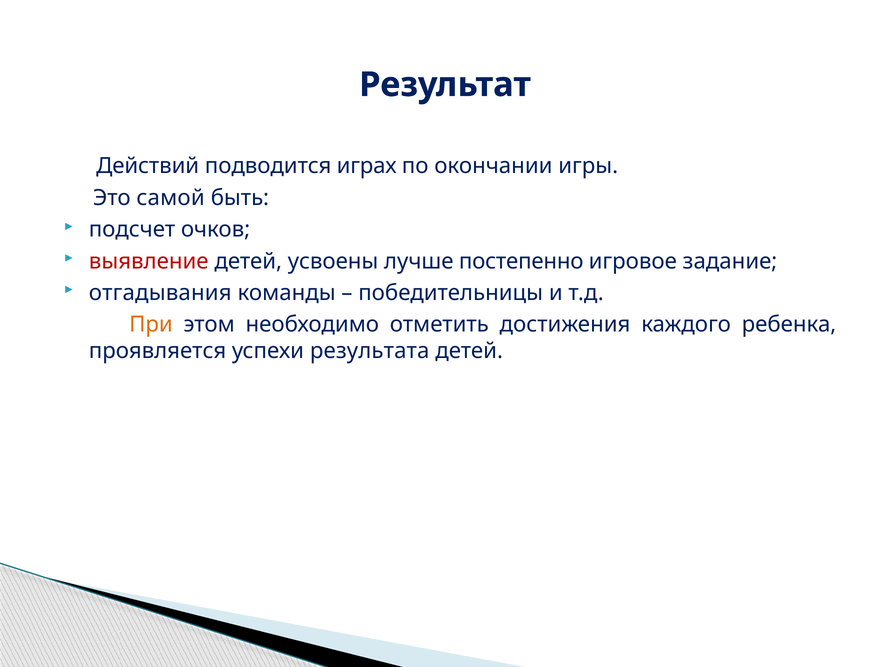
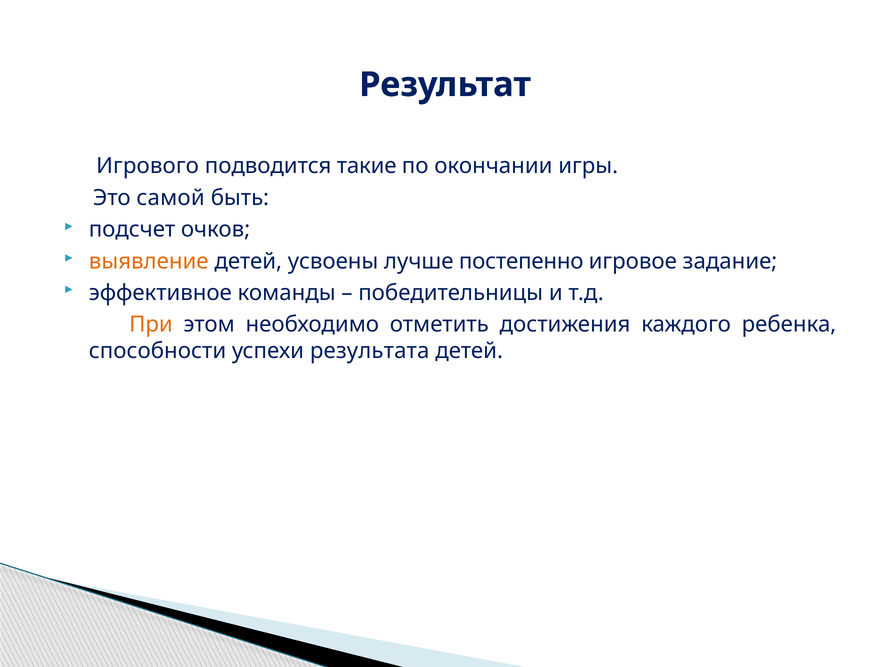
Действий: Действий -> Игрового (148, 166)
играх: играх -> такие (367, 166)
выявление colour: red -> orange (149, 261)
отгадывания: отгадывания -> эффективное (160, 293)
проявляется: проявляется -> способности (158, 351)
